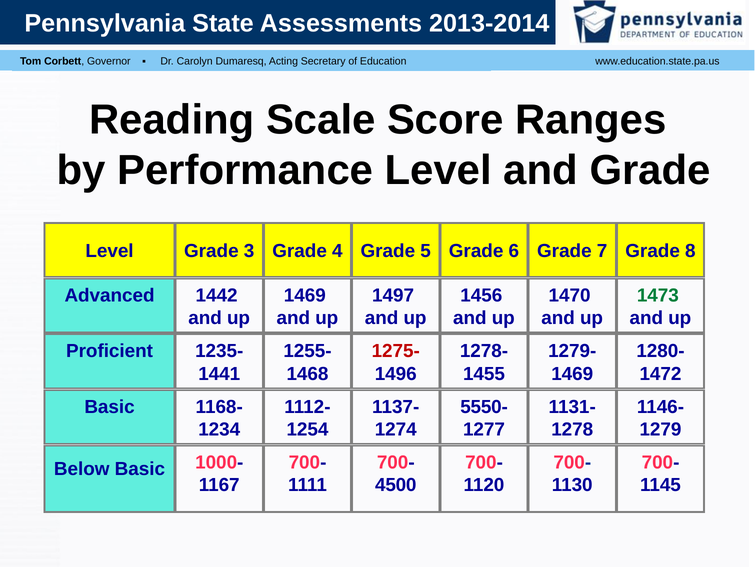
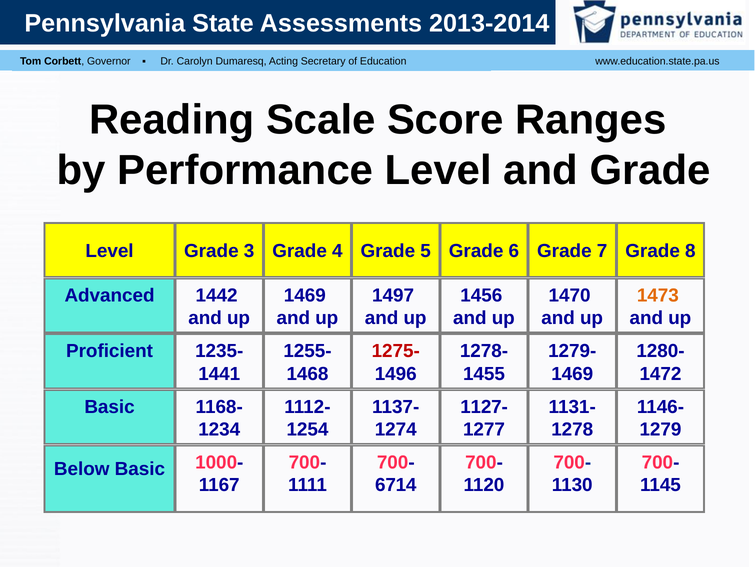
1473 colour: green -> orange (658, 295)
5550-: 5550- -> 1127- (484, 406)
4500: 4500 -> 6714 (396, 485)
